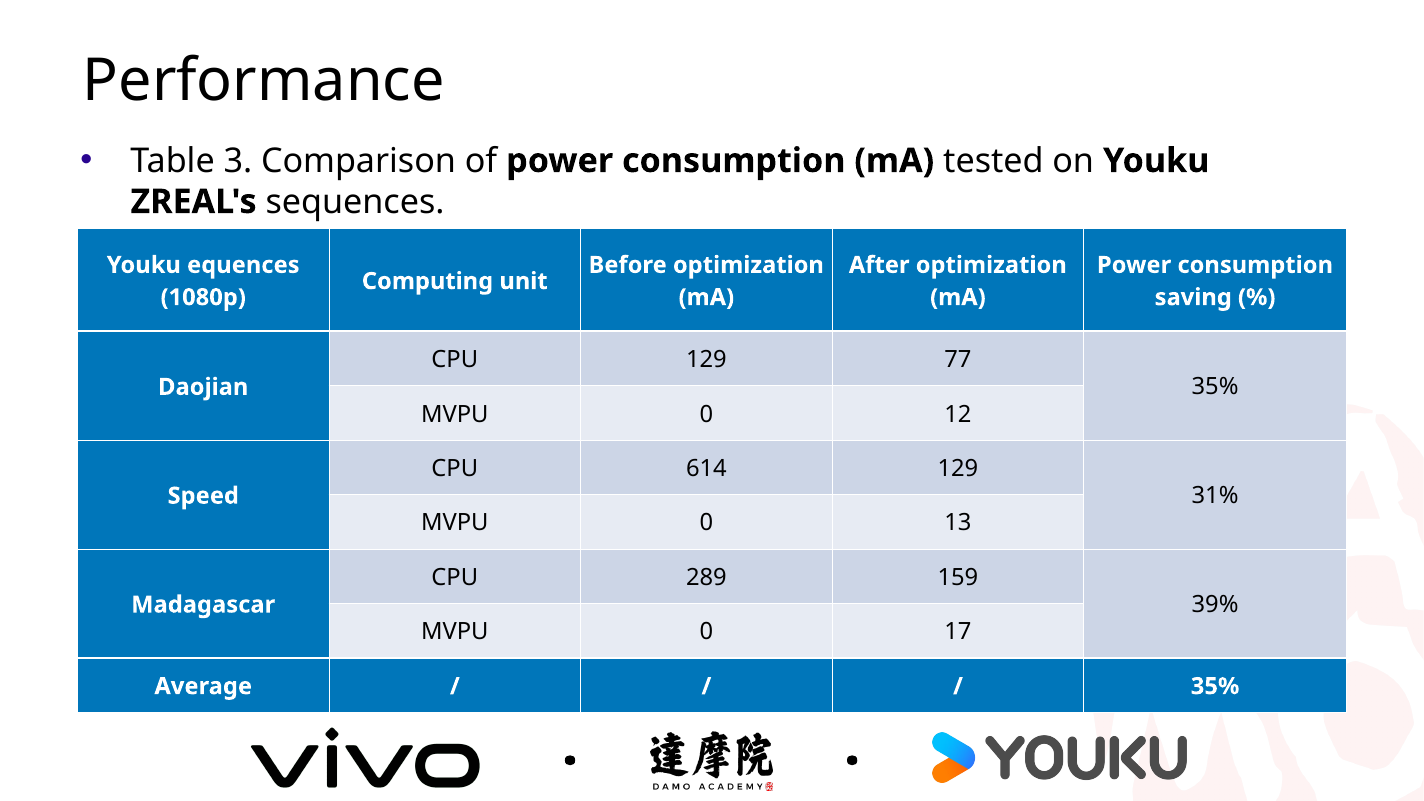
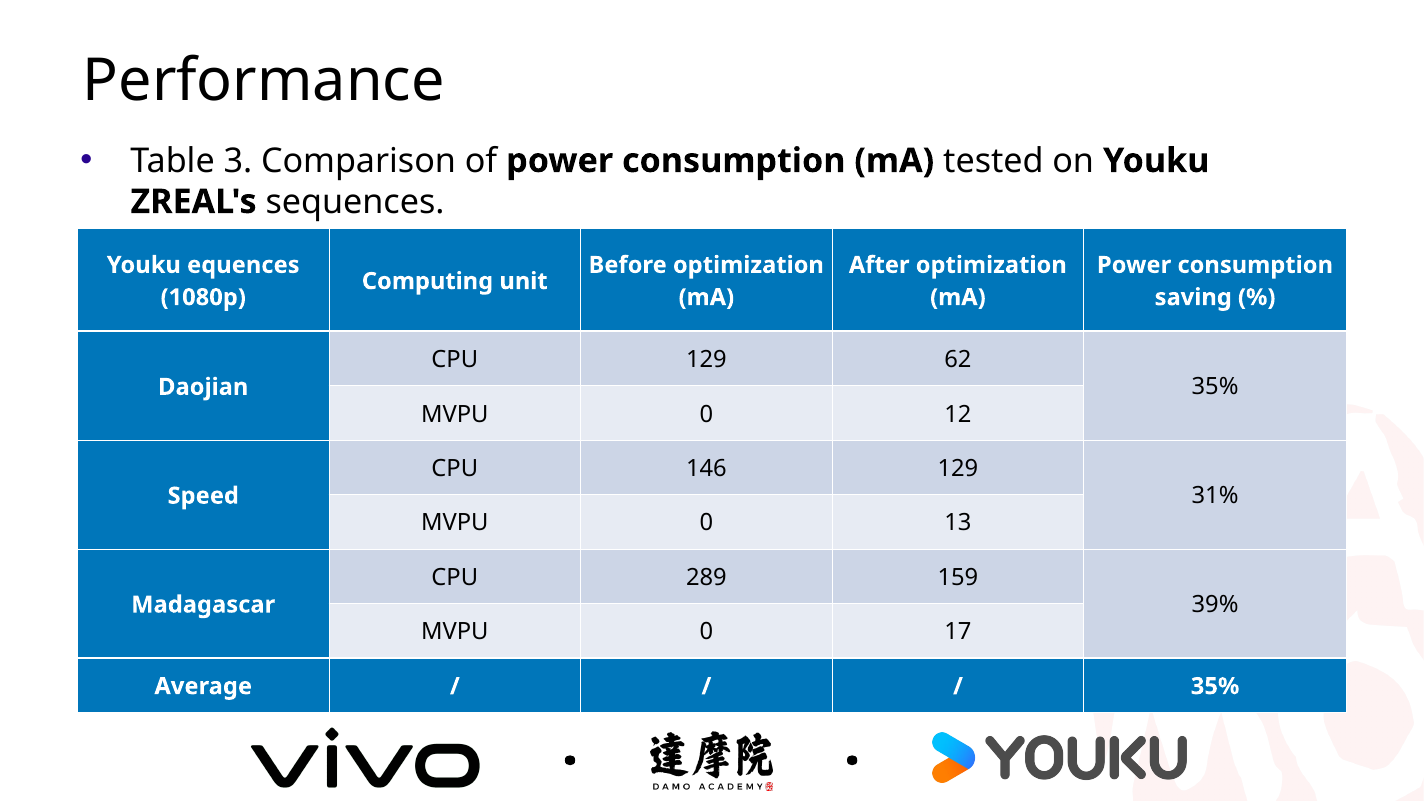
77: 77 -> 62 (958, 360)
614: 614 -> 146 (706, 469)
